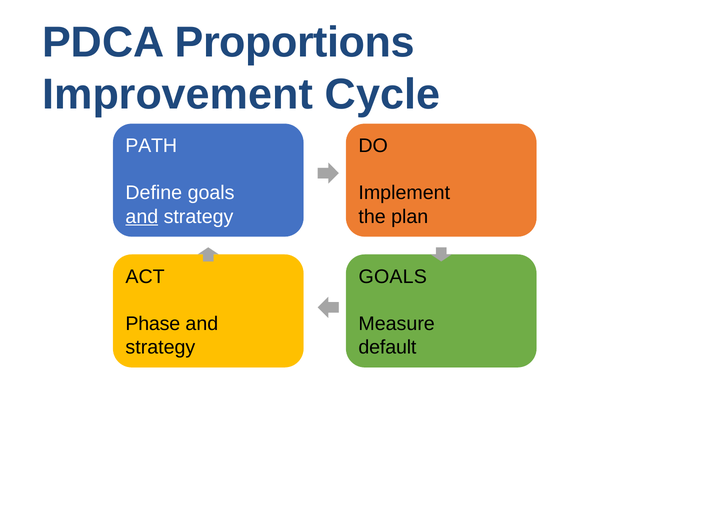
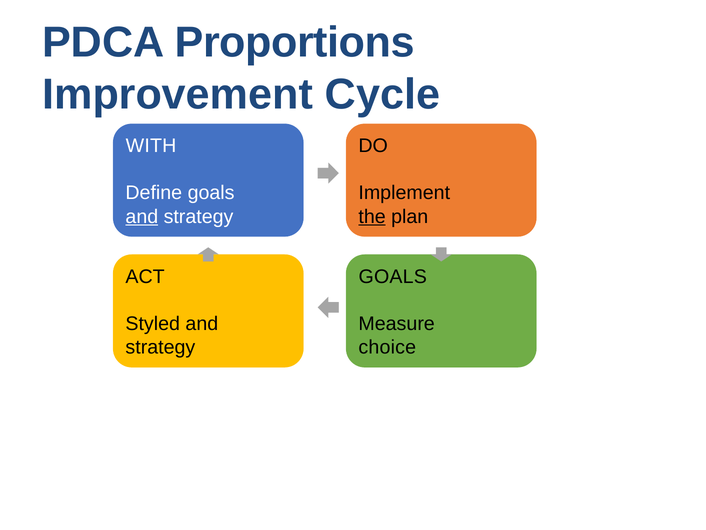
PATH: PATH -> WITH (151, 146)
the underline: none -> present (372, 216)
Phase: Phase -> Styled (153, 323)
default: default -> choice (387, 347)
